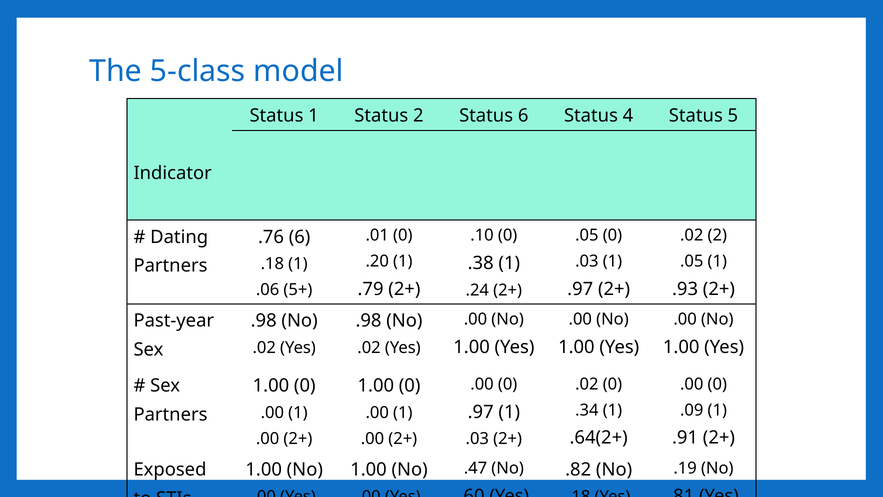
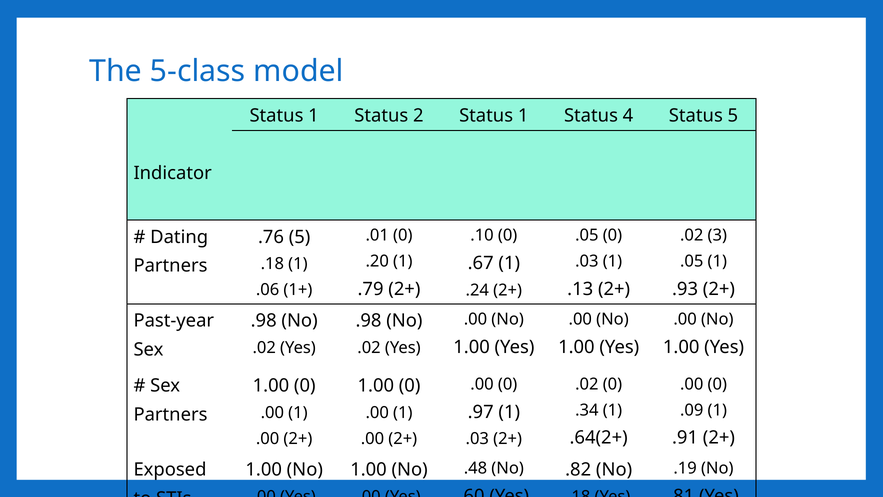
2 Status 6: 6 -> 1 (523, 116)
.02 2: 2 -> 3 (717, 235)
.76 6: 6 -> 5 (300, 237)
.38: .38 -> .67 (481, 263)
.97: .97 -> .13 (580, 289)
5+: 5+ -> 1+ (298, 290)
.47: .47 -> .48 (475, 468)
